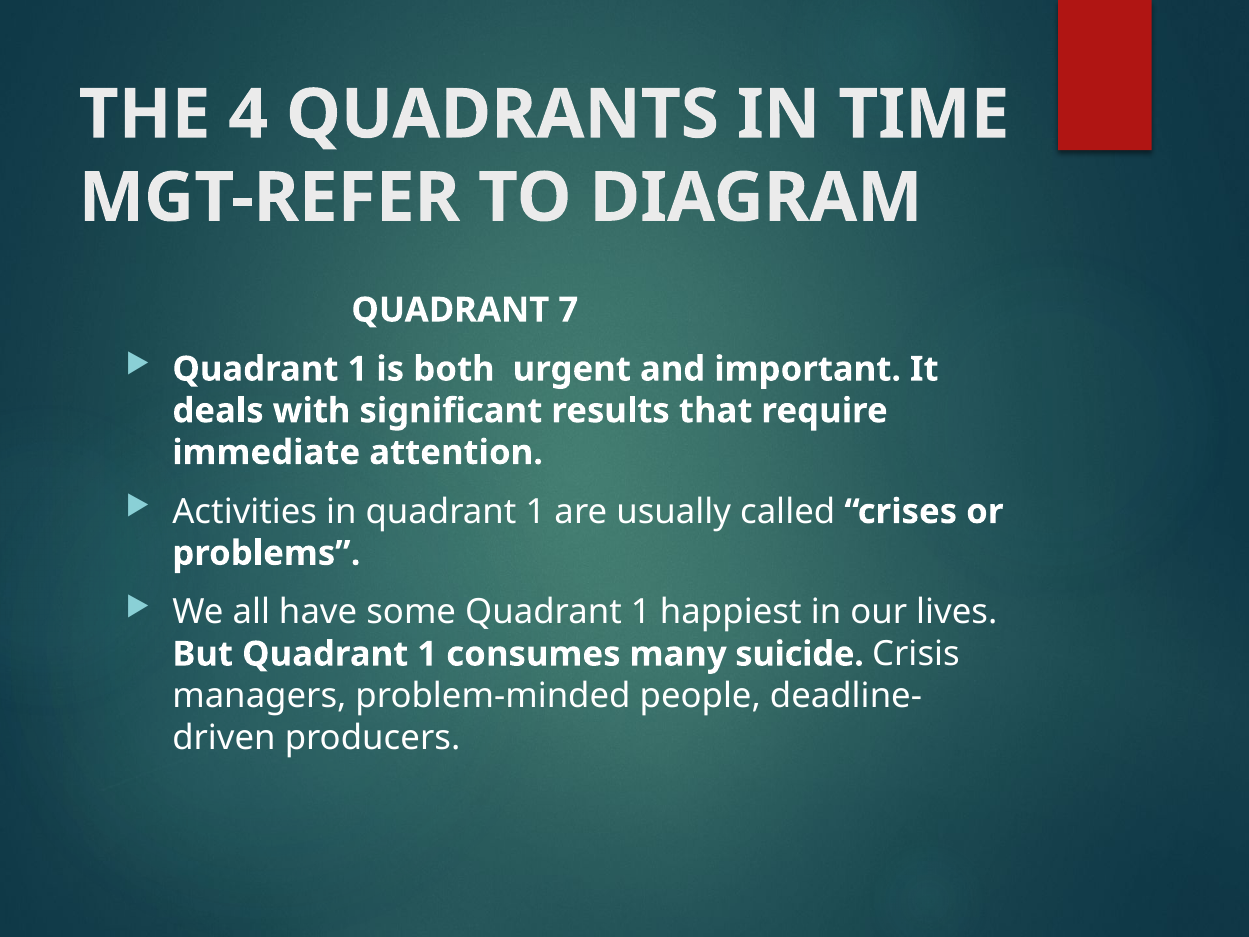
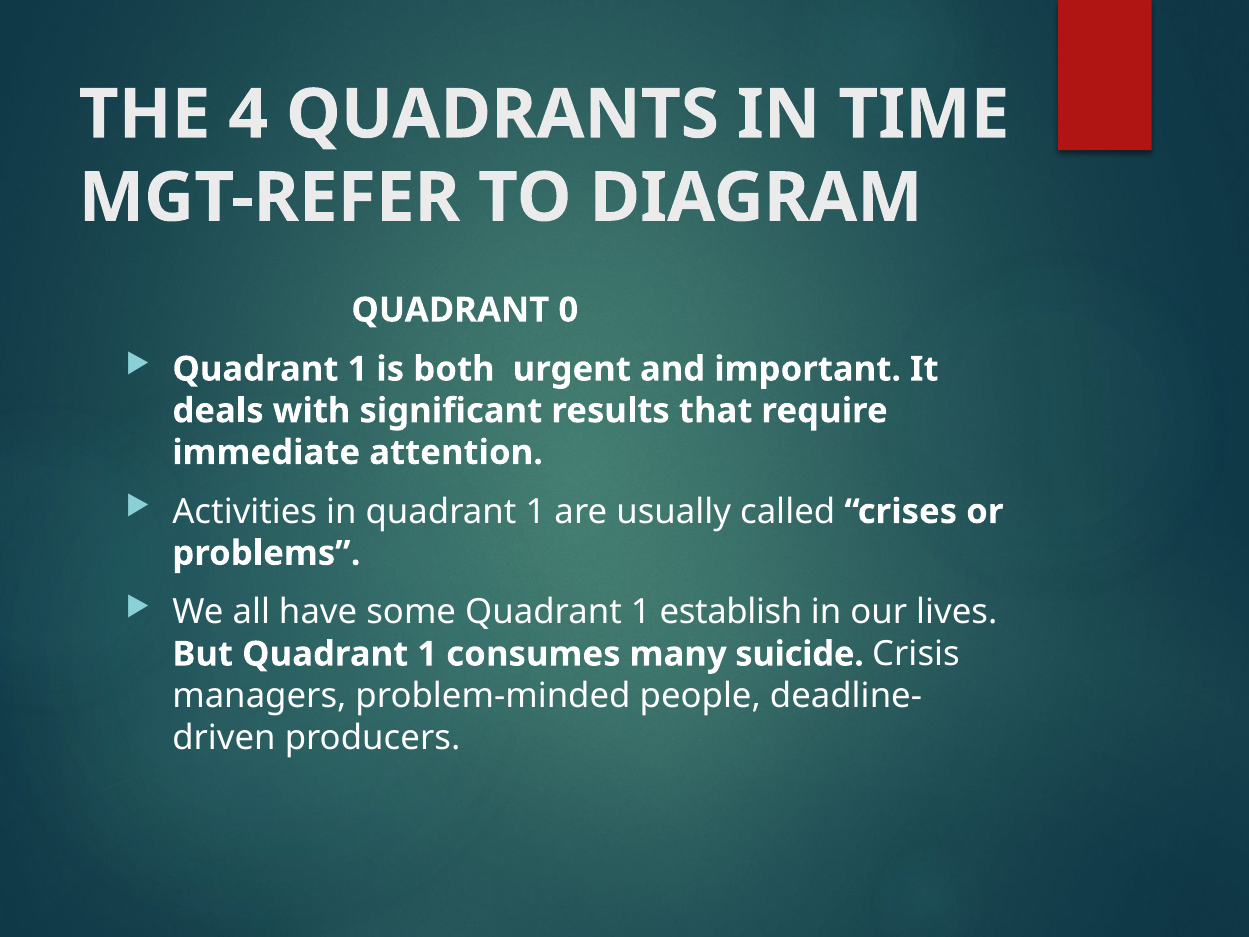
7: 7 -> 0 (568, 310)
happiest: happiest -> establish (731, 612)
